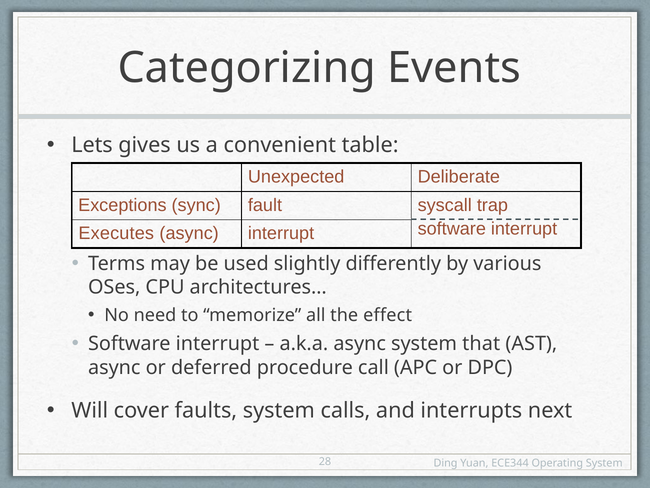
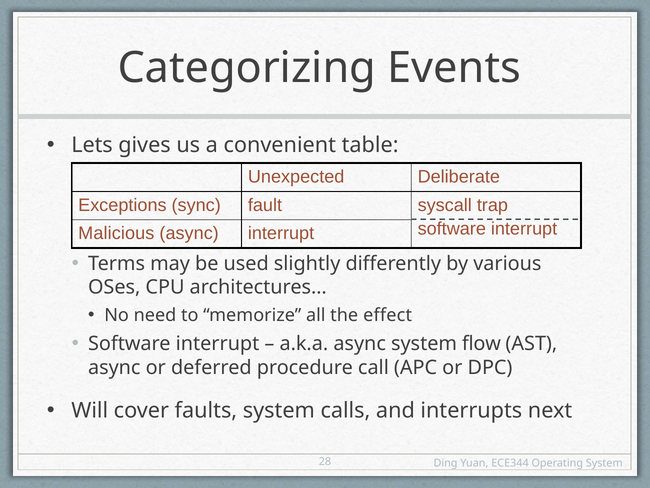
Executes: Executes -> Malicious (116, 233)
that: that -> flow (481, 343)
